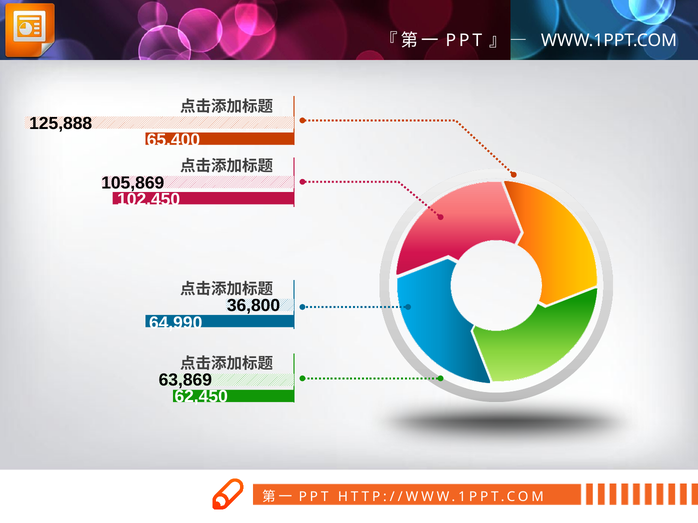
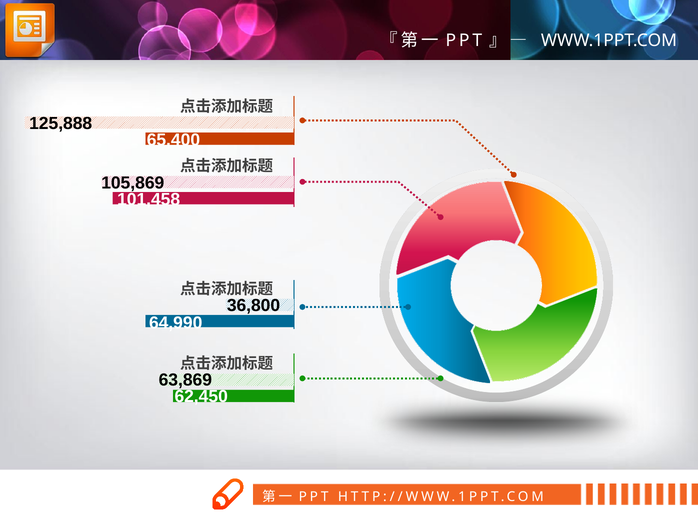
102,450: 102,450 -> 101,458 (149, 200)
